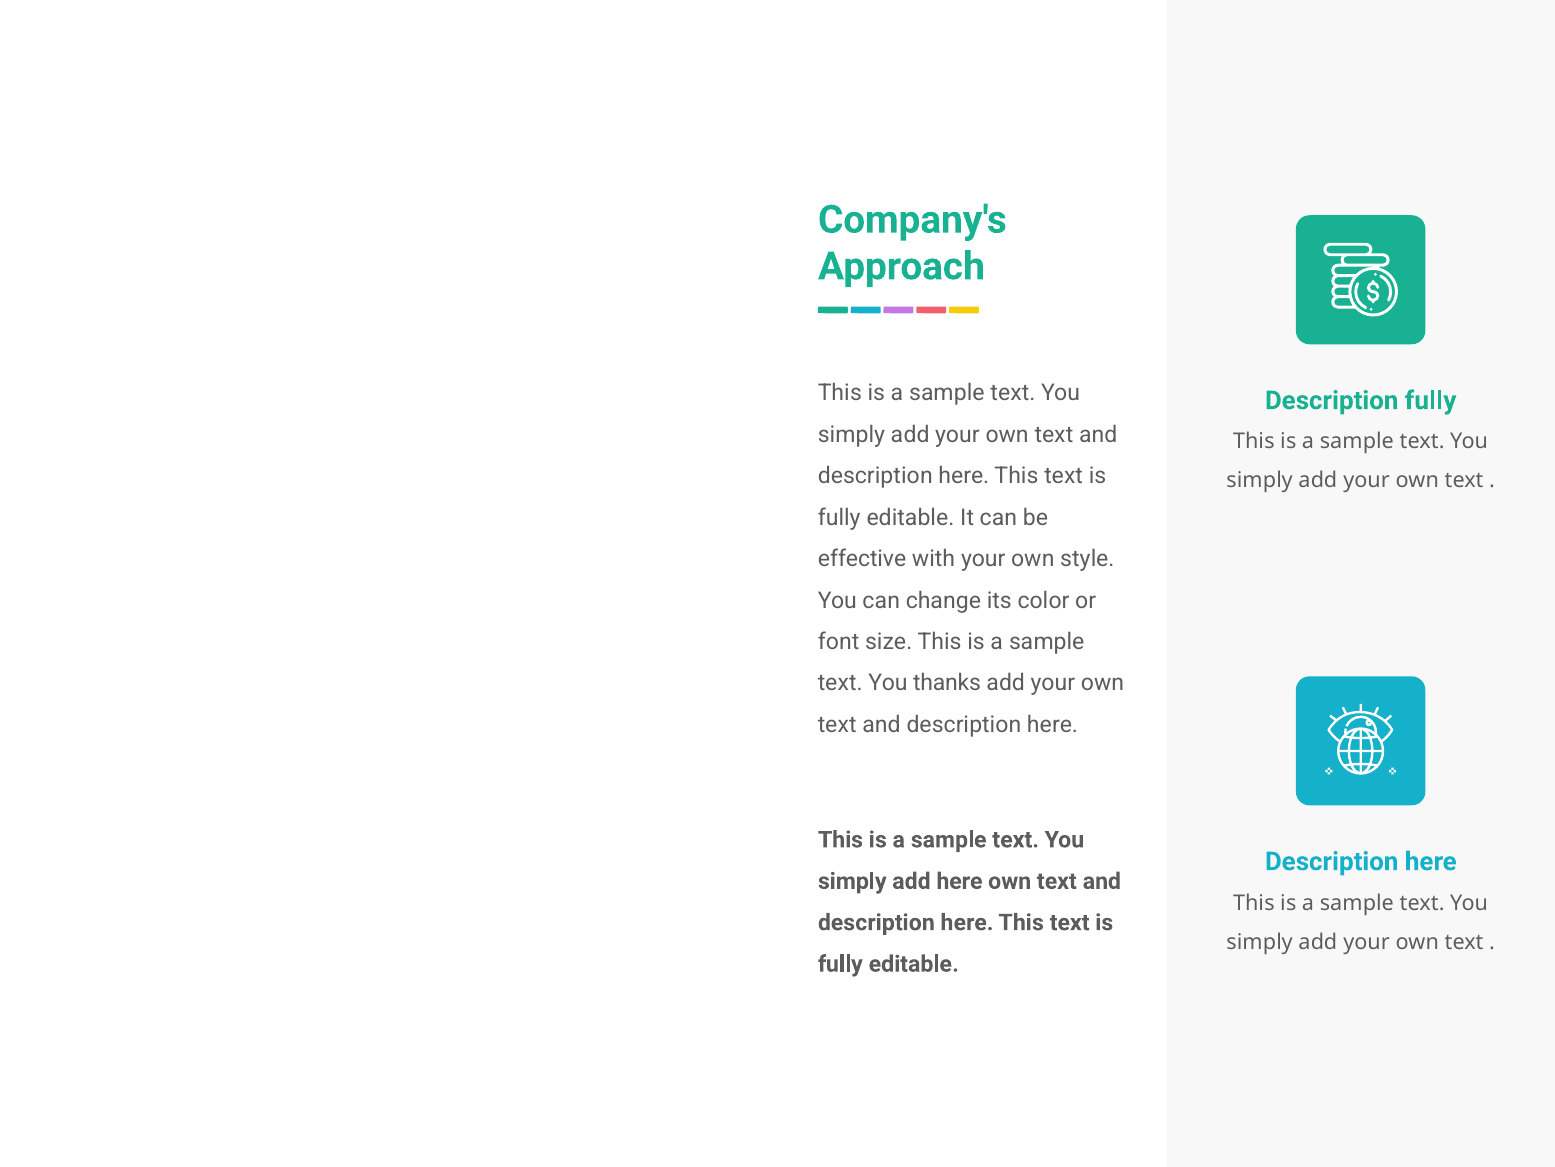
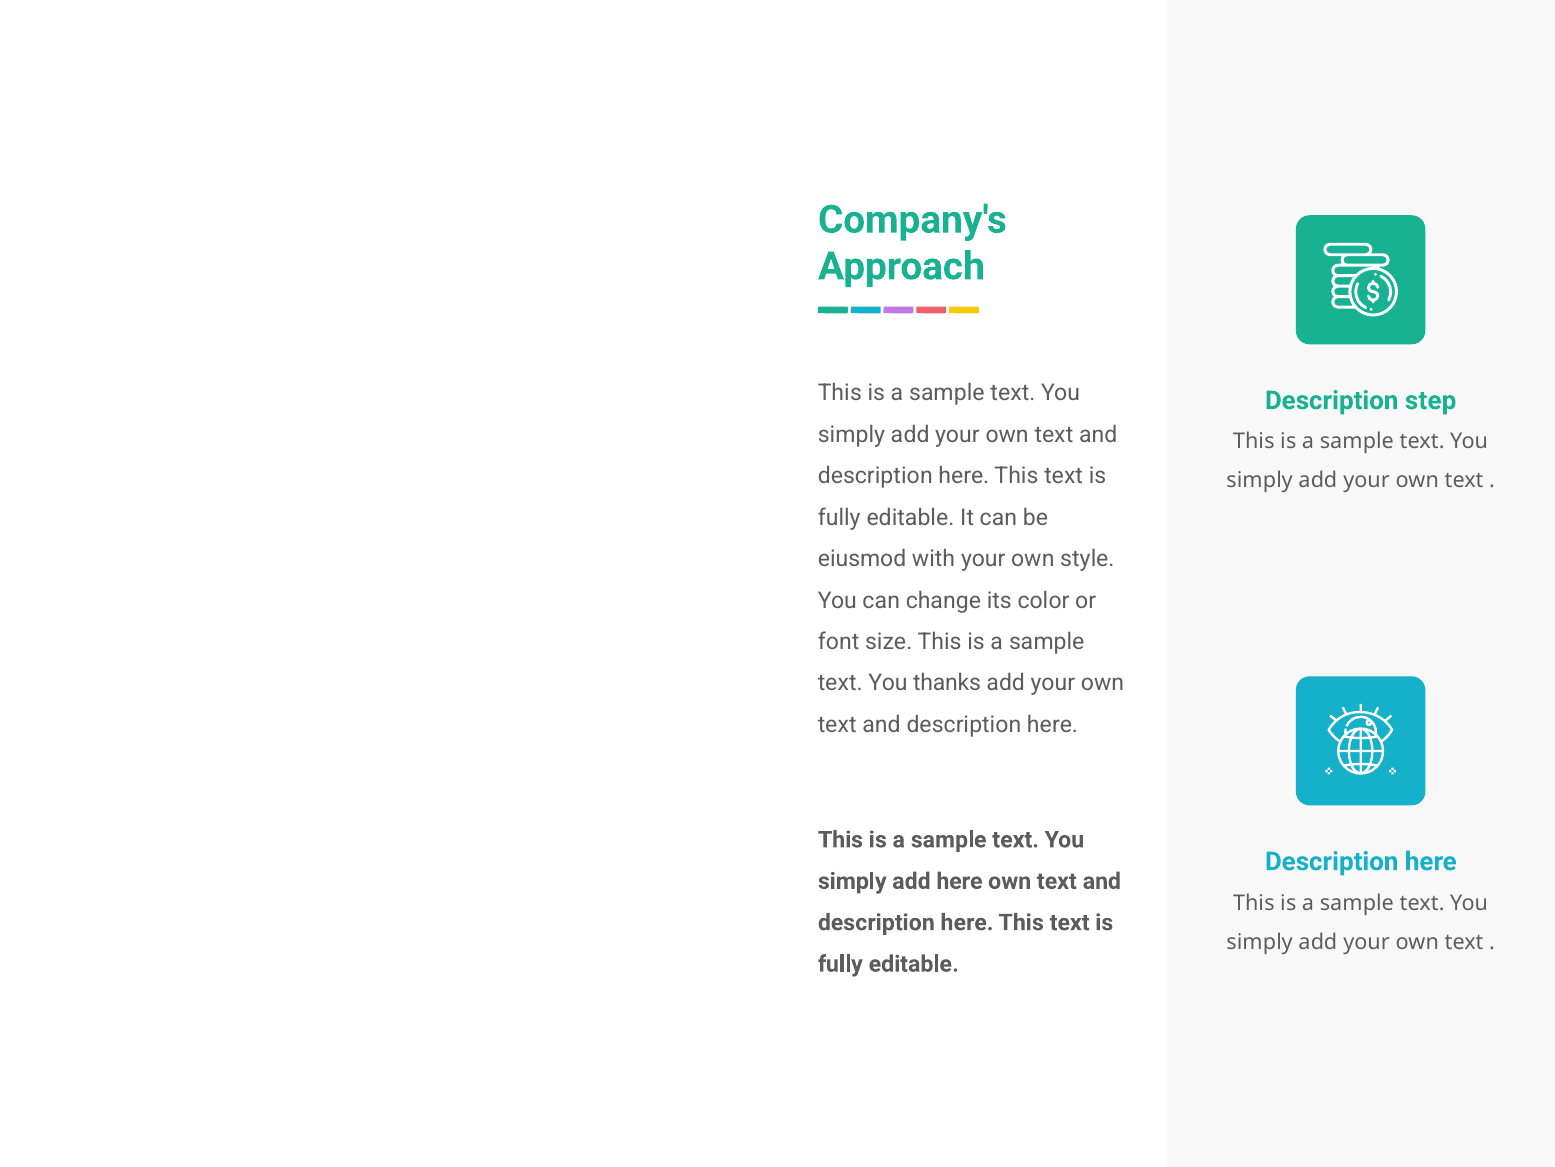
Description fully: fully -> step (1431, 400)
effective: effective -> eiusmod (862, 559)
